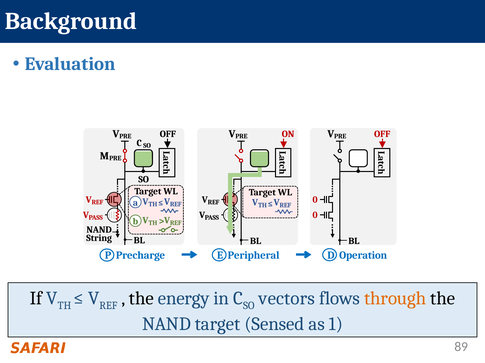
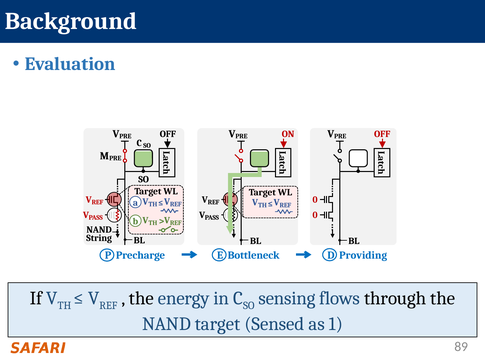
Peripheral: Peripheral -> Bottleneck (254, 256)
Operation: Operation -> Providing (363, 256)
vectors: vectors -> sensing (287, 299)
through colour: orange -> black (395, 299)
